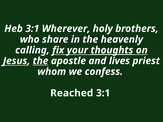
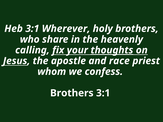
the underline: present -> none (41, 61)
lives: lives -> race (119, 61)
Reached: Reached -> Brothers (72, 93)
